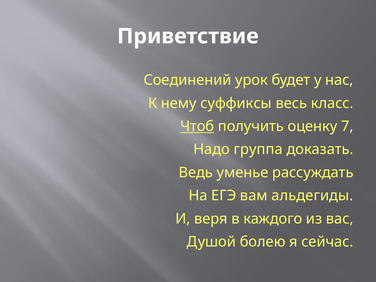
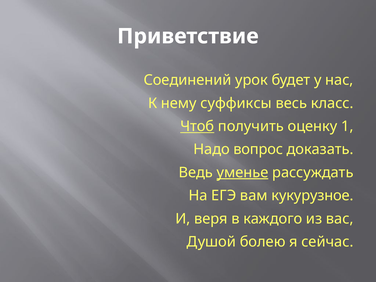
7: 7 -> 1 (347, 126)
группа: группа -> вопрос (258, 149)
уменье underline: none -> present (243, 173)
альдегиды: альдегиды -> кукурузное (312, 196)
